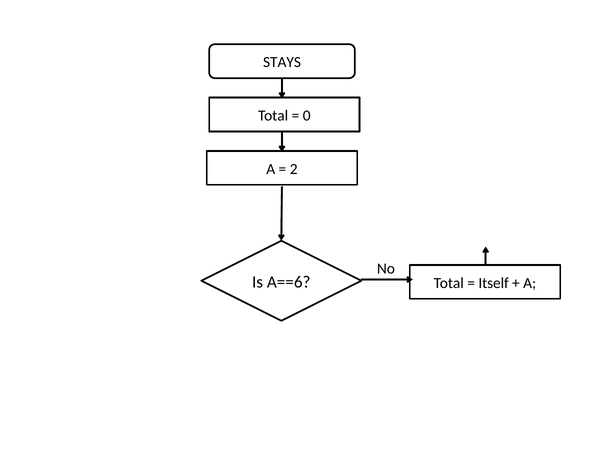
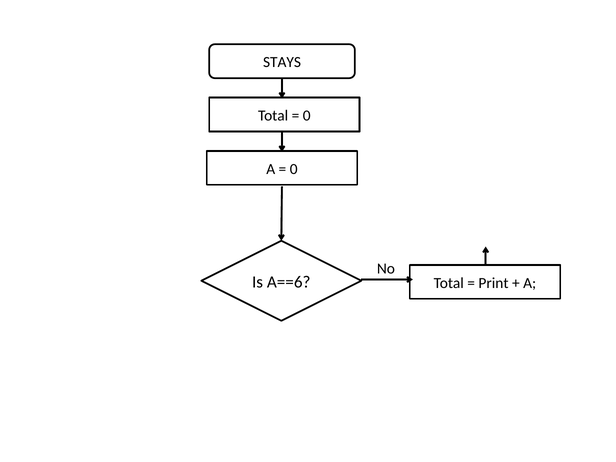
2: 2 -> 0 (294, 169)
Itself: Itself -> Print (494, 283)
